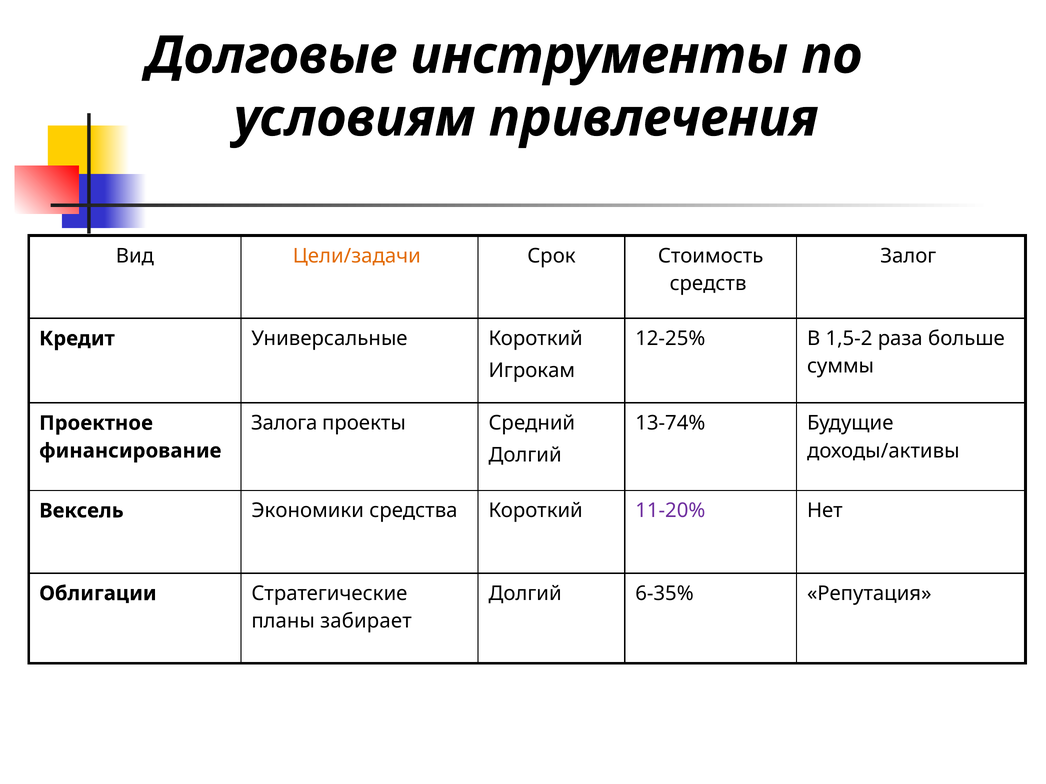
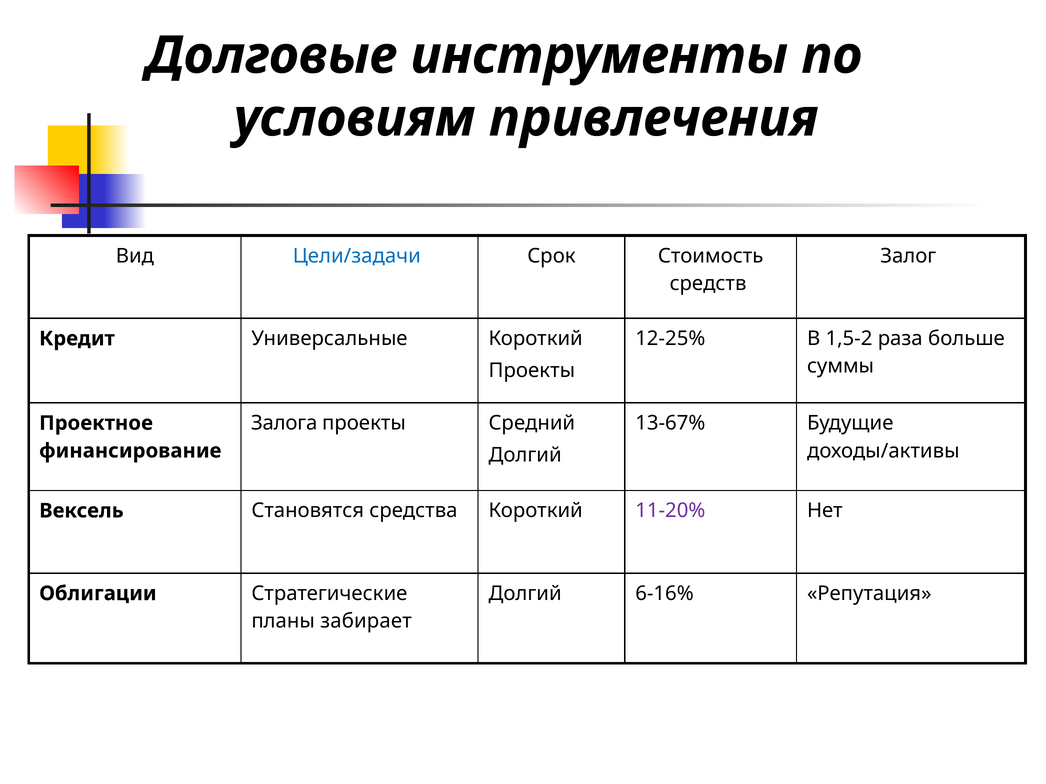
Цели/задачи colour: orange -> blue (357, 256)
Игрокам: Игрокам -> Проекты (532, 371)
13-74%: 13-74% -> 13-67% (670, 423)
Экономики: Экономики -> Становятся (308, 511)
6-35%: 6-35% -> 6-16% (664, 594)
